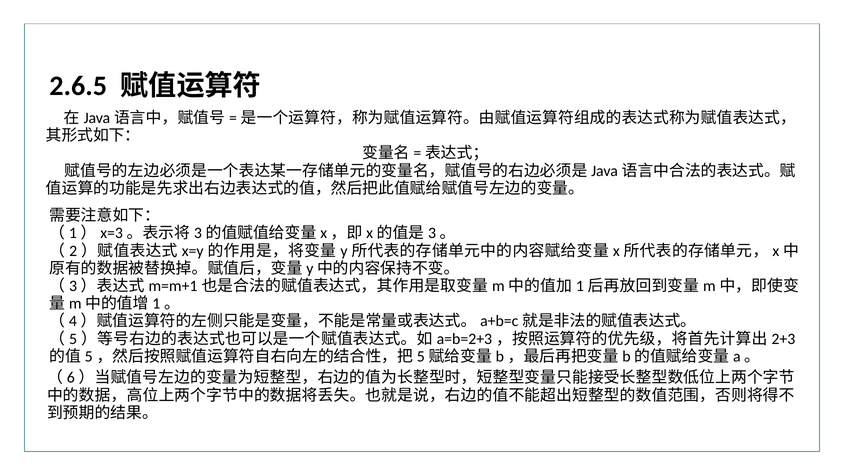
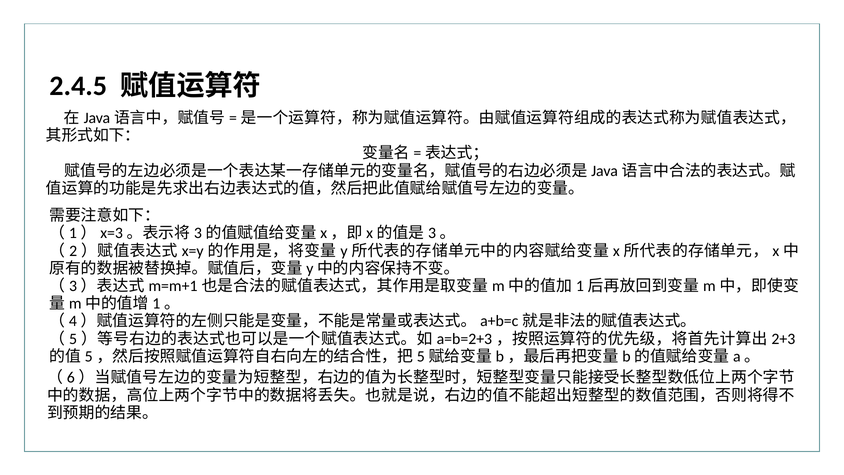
2.6.5: 2.6.5 -> 2.4.5 (78, 86)
